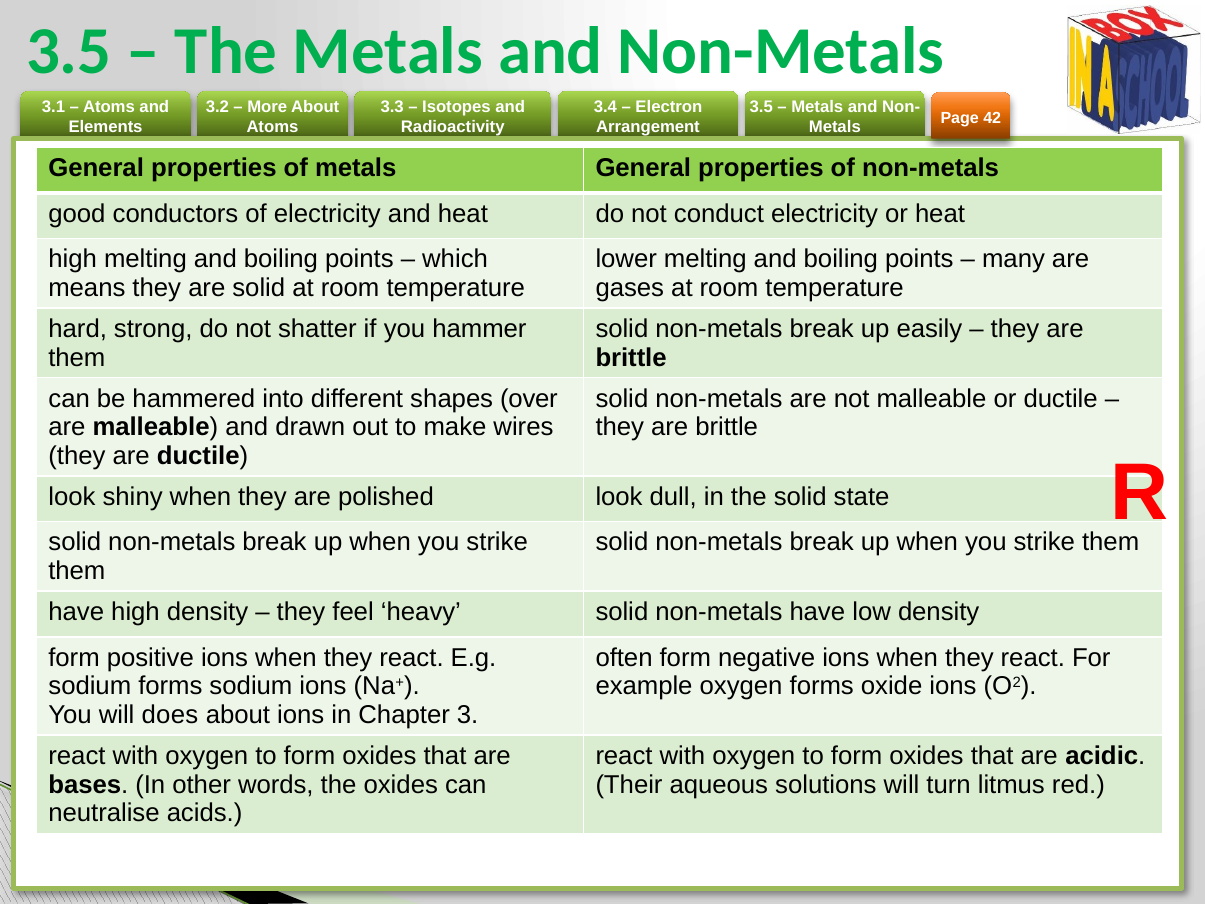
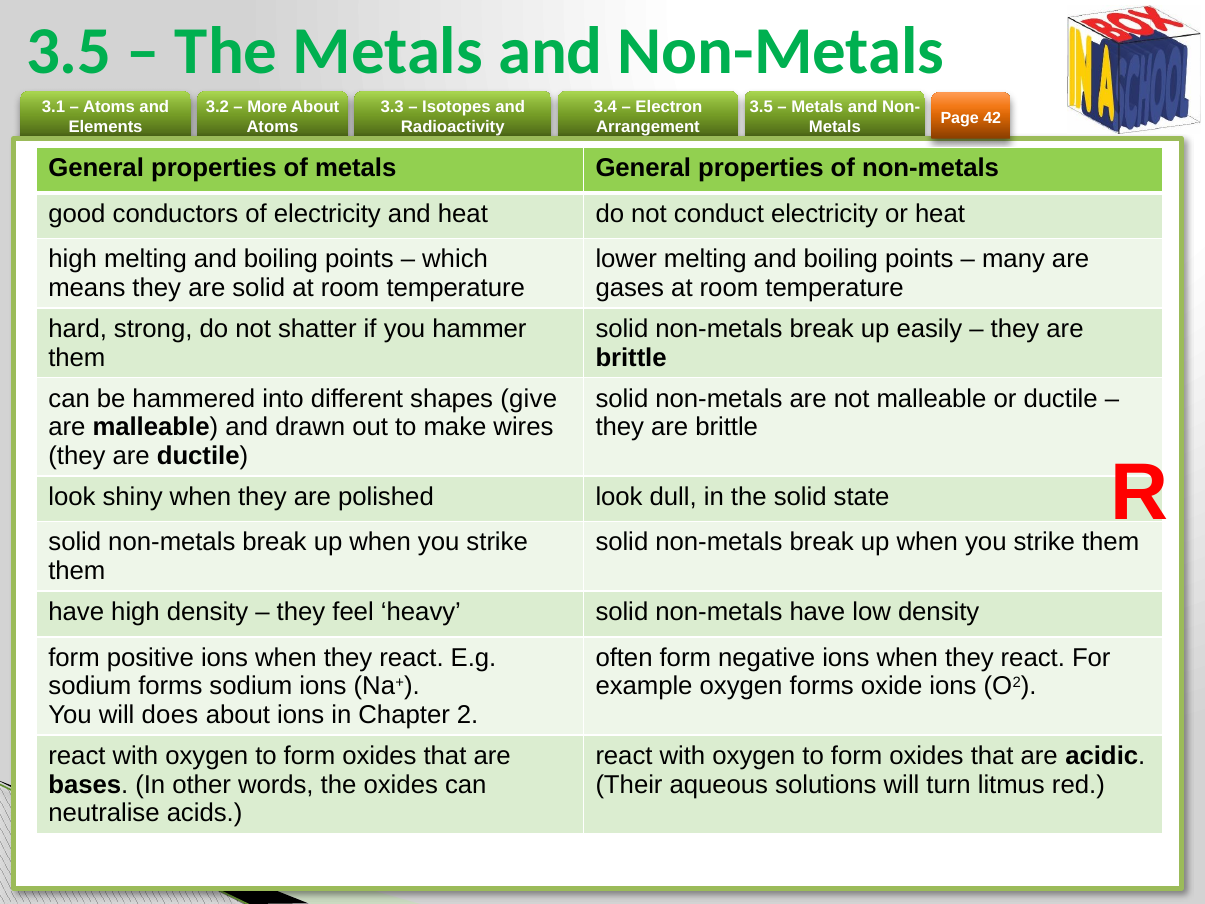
over: over -> give (529, 398)
3: 3 -> 2 (468, 715)
